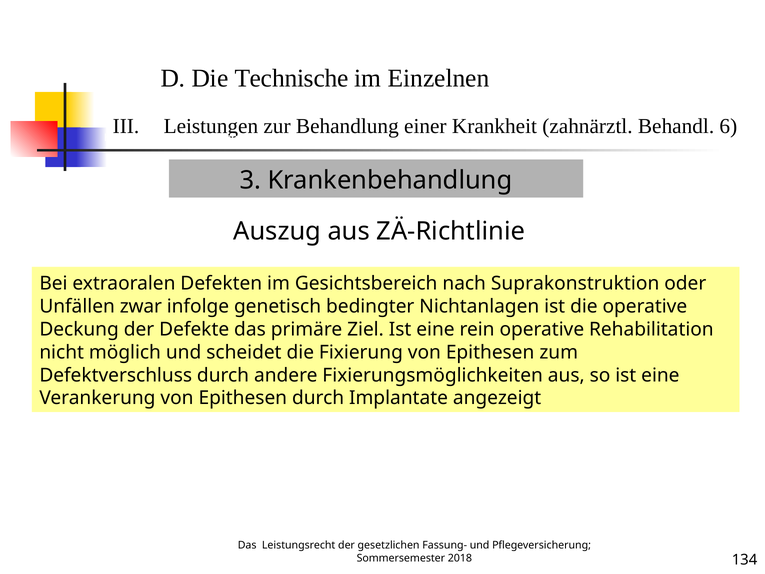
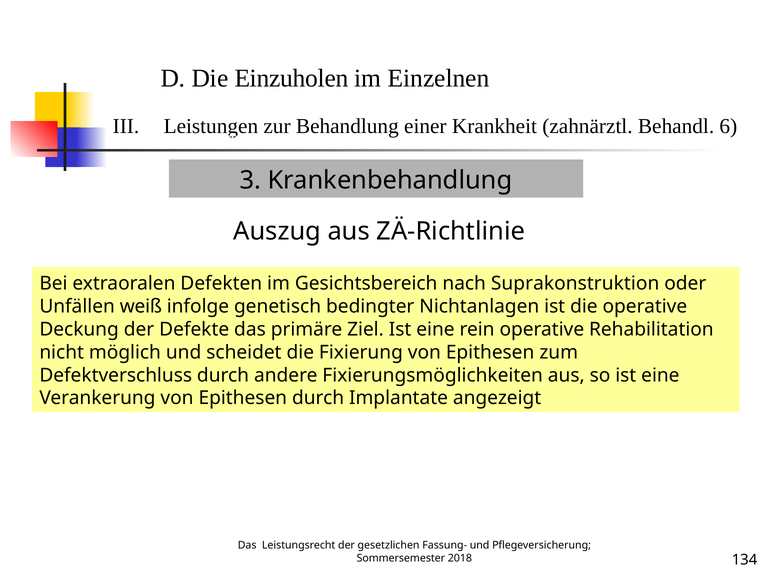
Technische: Technische -> Einzuholen (292, 78)
zwar: zwar -> weiß (141, 306)
